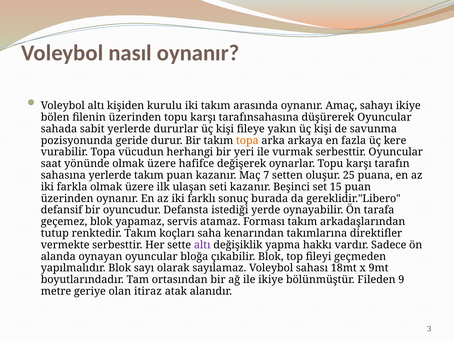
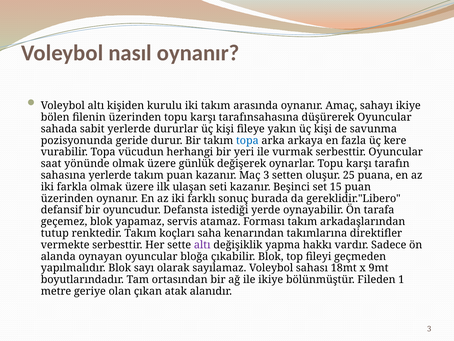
topa colour: orange -> blue (247, 140)
hafifce: hafifce -> günlük (197, 163)
Maç 7: 7 -> 3 (266, 175)
9: 9 -> 1 (401, 279)
itiraz: itiraz -> çıkan (148, 291)
